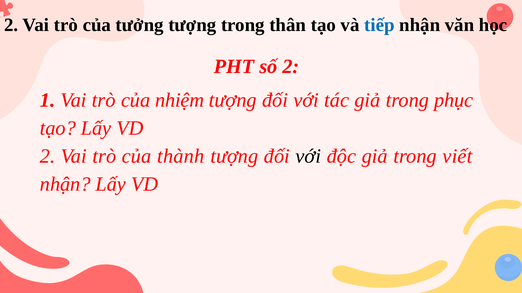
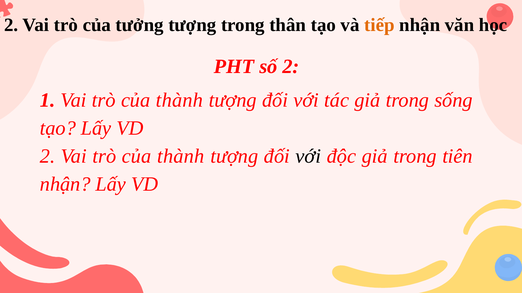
tiếp colour: blue -> orange (379, 25)
nhiệm: nhiệm -> thành (179, 100)
phục: phục -> sống (454, 100)
viết: viết -> tiên (458, 156)
